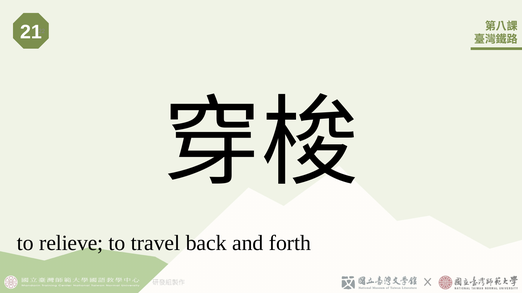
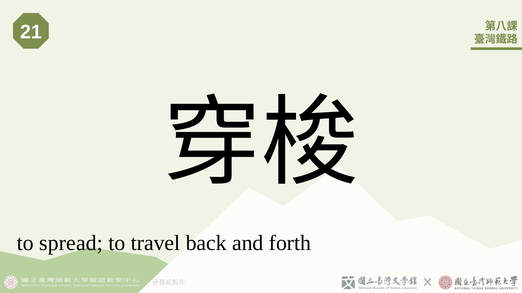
relieve: relieve -> spread (71, 244)
